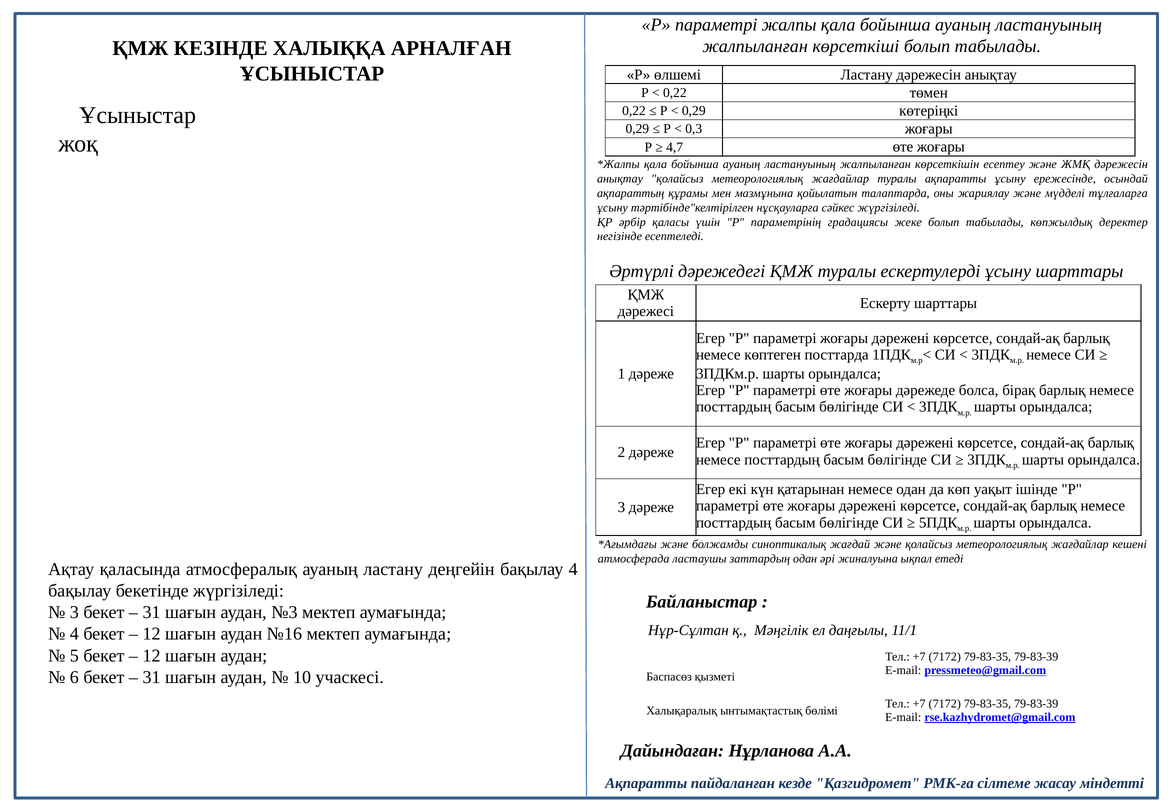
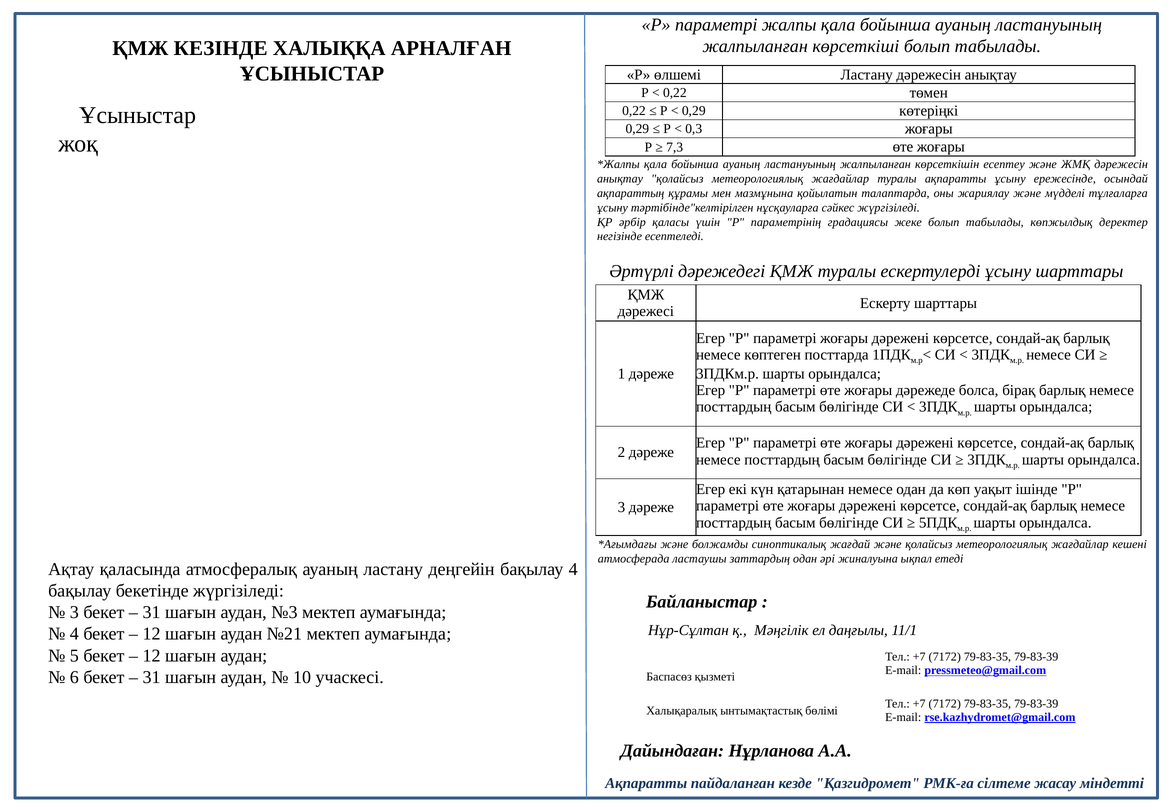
4,7: 4,7 -> 7,3 (675, 147)
№16: №16 -> №21 (284, 634)
